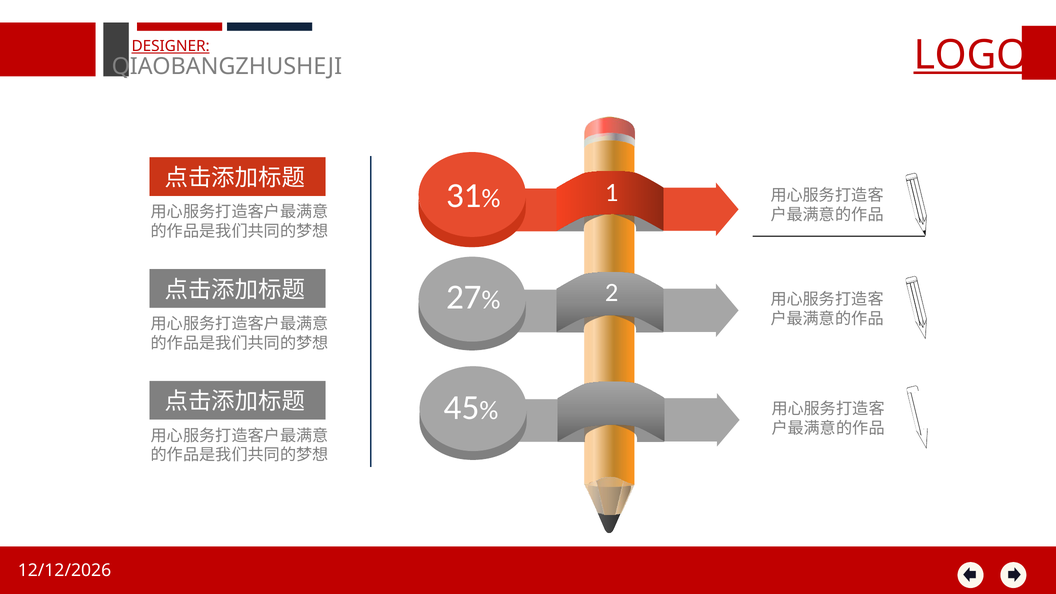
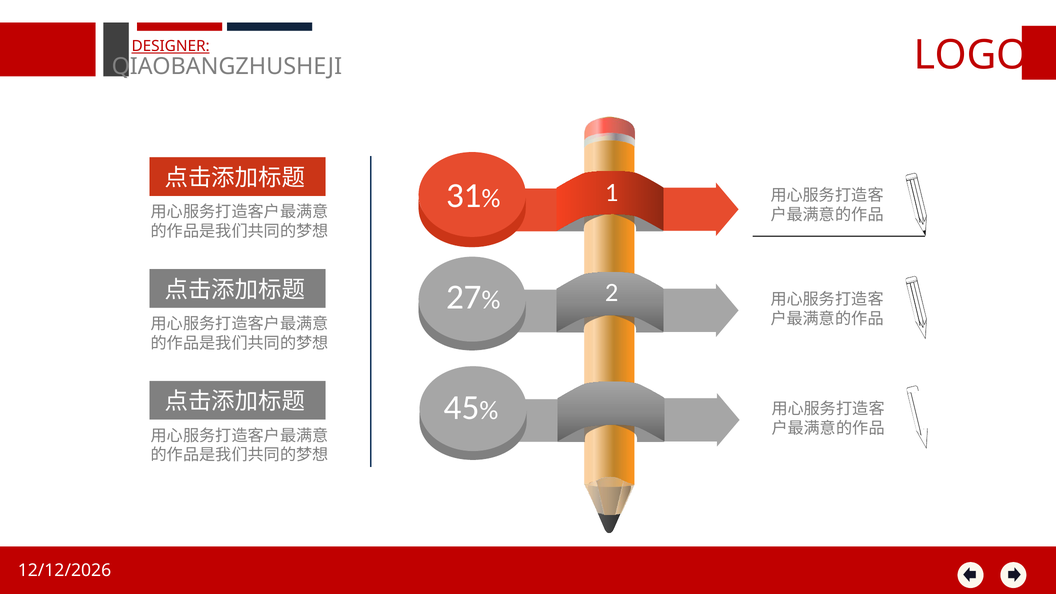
LOGO underline: present -> none (971, 55)
